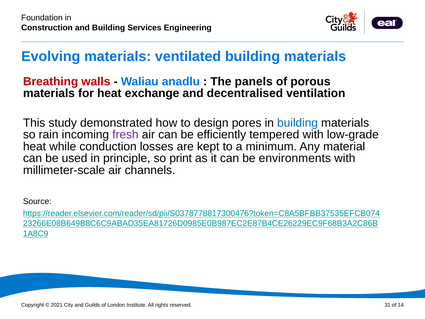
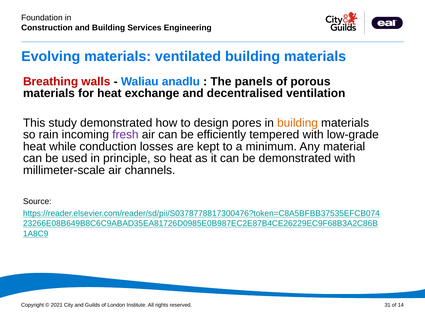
building colour: blue -> orange (298, 123)
so print: print -> heat (181, 158)
be environments: environments -> demonstrated (295, 158)
